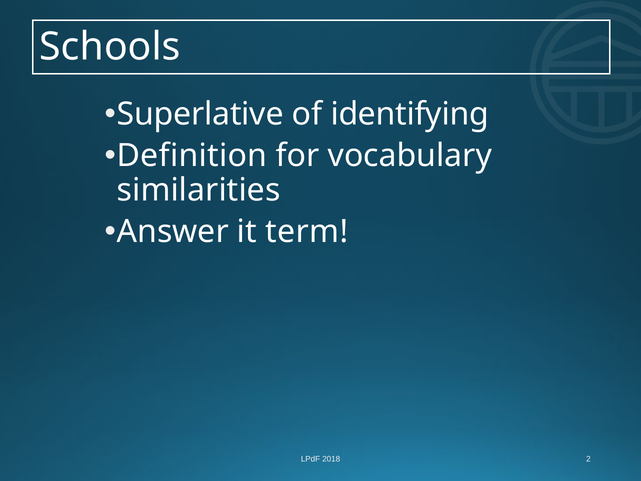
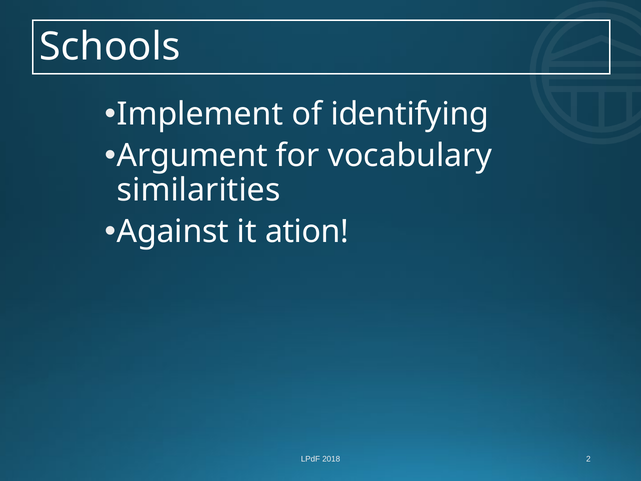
Superlative: Superlative -> Implement (200, 114)
Definition: Definition -> Argument (192, 156)
Answer: Answer -> Against (173, 232)
term: term -> ation (307, 232)
